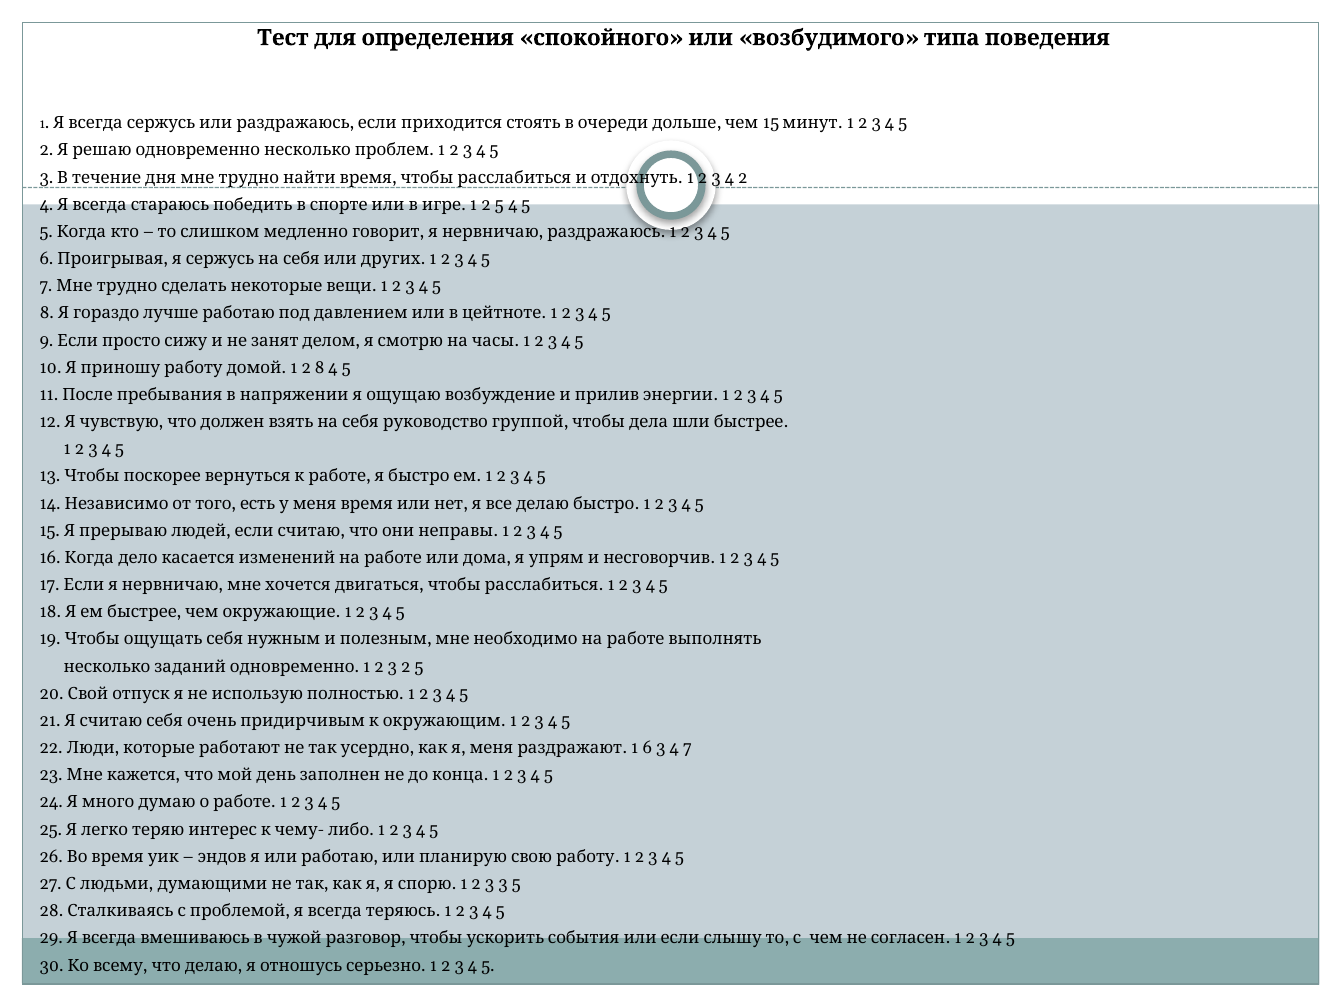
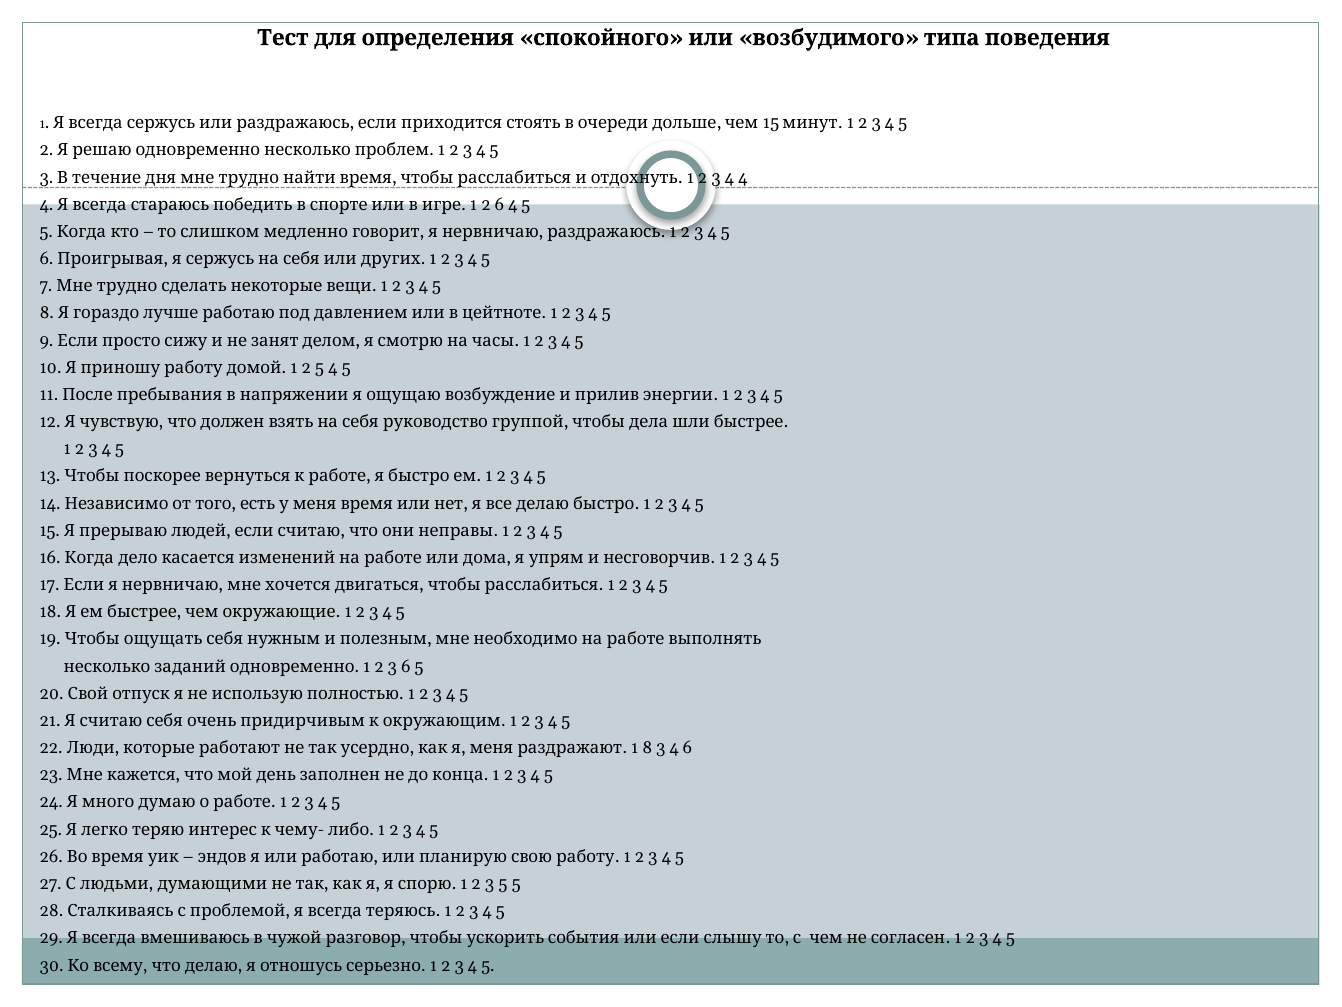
4 2: 2 -> 4 (743, 177)
1 2 5: 5 -> 6 (499, 205)
2 8: 8 -> 5 (320, 368)
3 2: 2 -> 6 (406, 666)
1 6: 6 -> 8 (647, 748)
4 7: 7 -> 6 (687, 748)
3 3: 3 -> 5 (503, 884)
